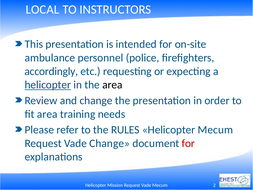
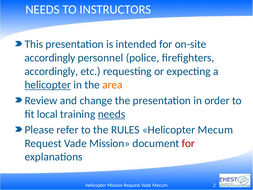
LOCAL: LOCAL -> NEEDS (42, 9)
ambulance: ambulance -> accordingly (50, 58)
area colour: black -> orange (112, 85)
fit area: area -> local (47, 114)
needs underline: none -> present (112, 114)
Vade Change: Change -> Mission (110, 143)
